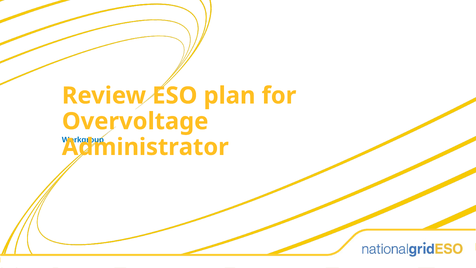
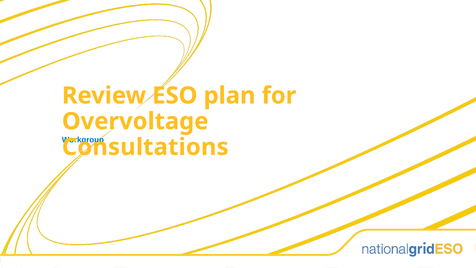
Administrator: Administrator -> Consultations (145, 147)
